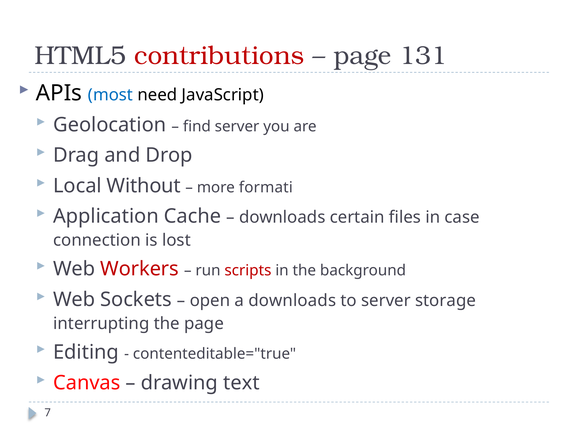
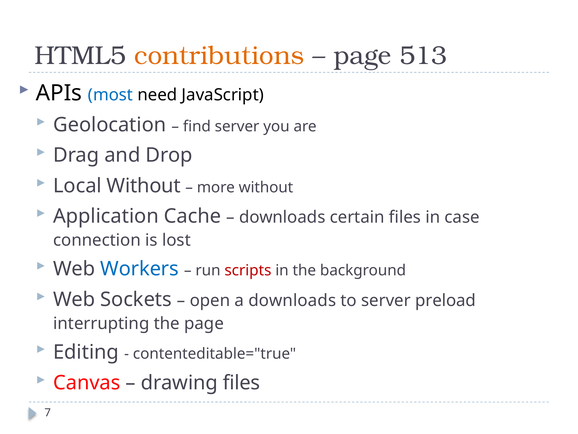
contributions colour: red -> orange (219, 56)
131: 131 -> 513 (423, 56)
more formati: formati -> without (266, 187)
Workers colour: red -> blue (140, 269)
storage: storage -> preload (446, 300)
drawing text: text -> files (242, 382)
